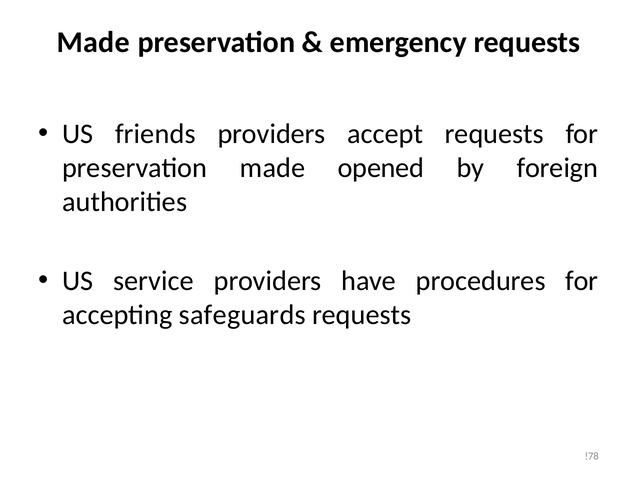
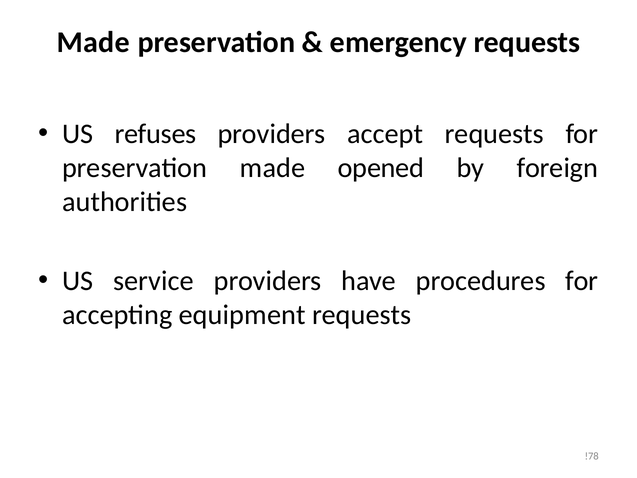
friends: friends -> refuses (156, 134)
safeguards: safeguards -> equipment (242, 315)
